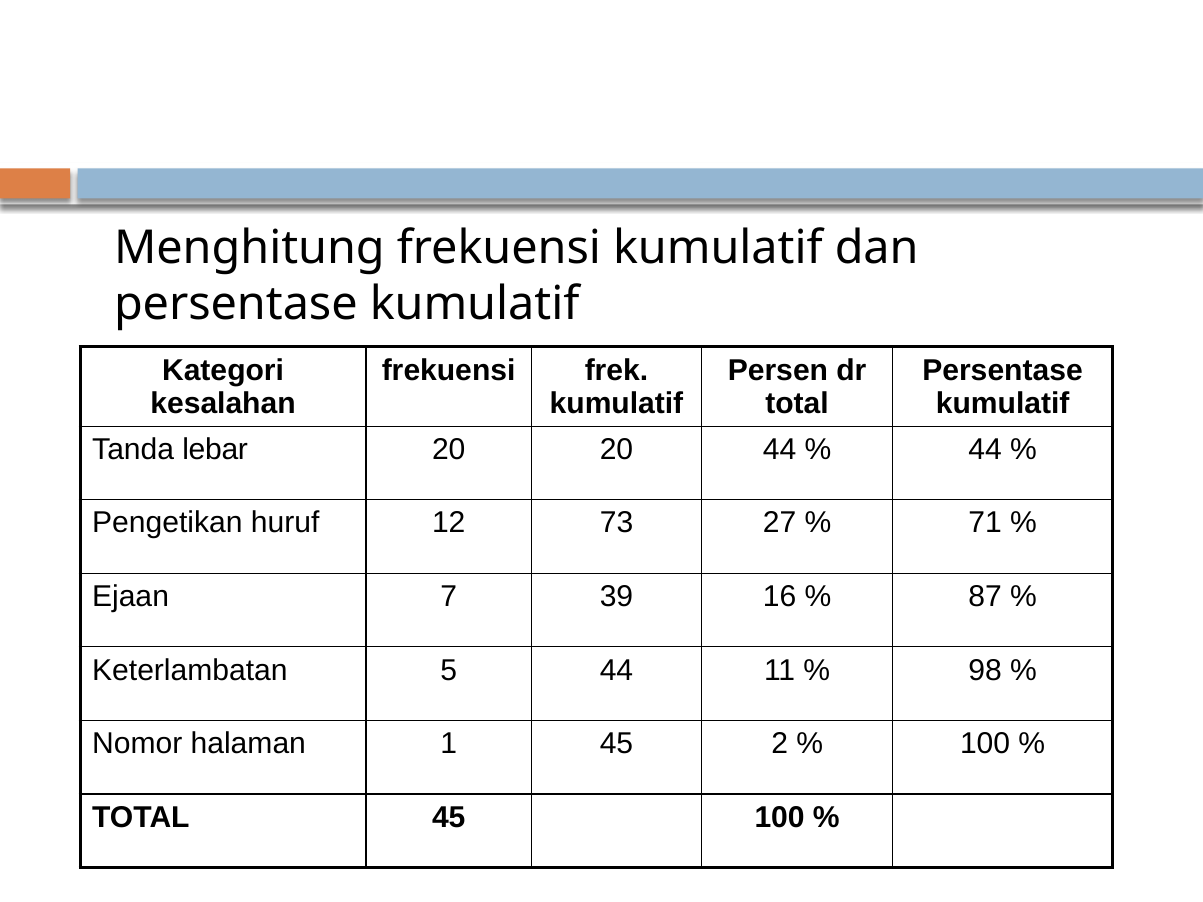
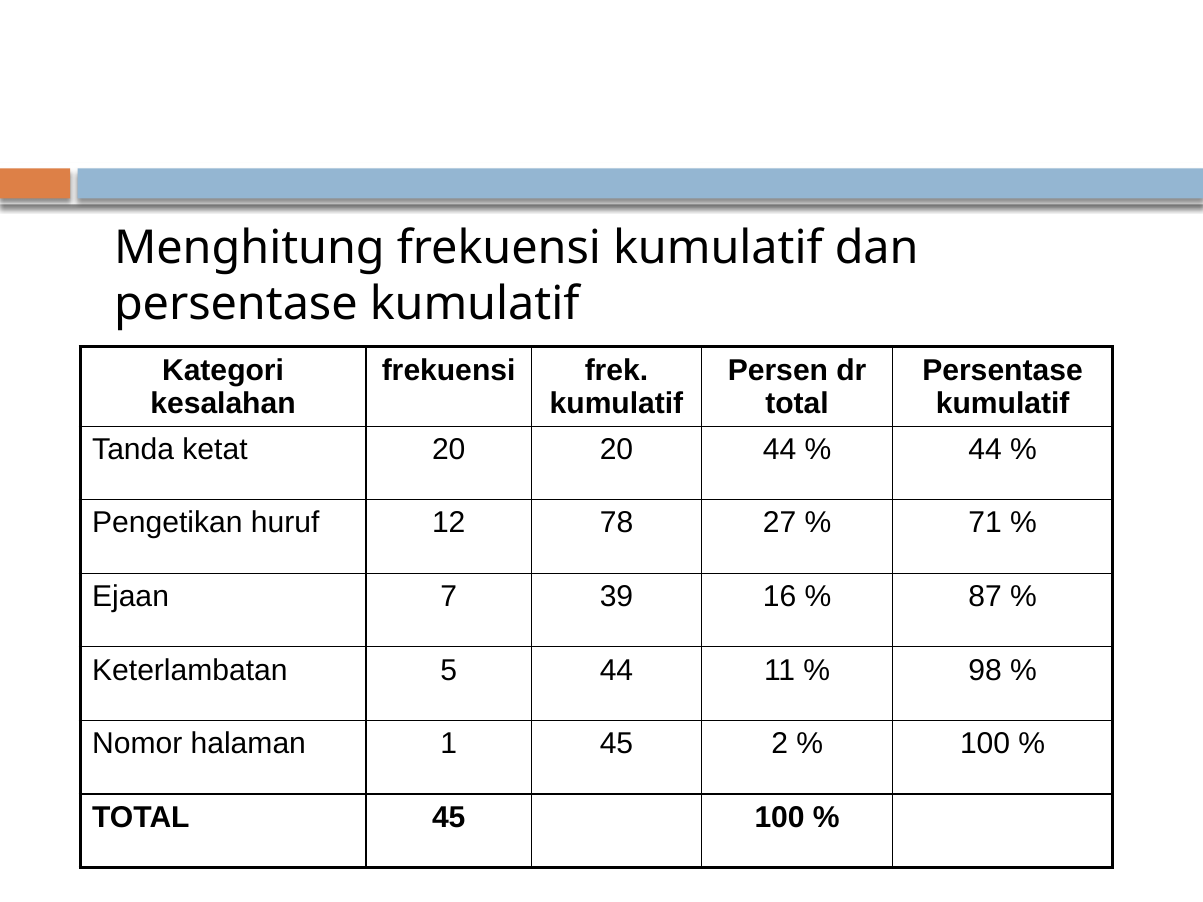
lebar: lebar -> ketat (215, 450)
73: 73 -> 78 (617, 523)
